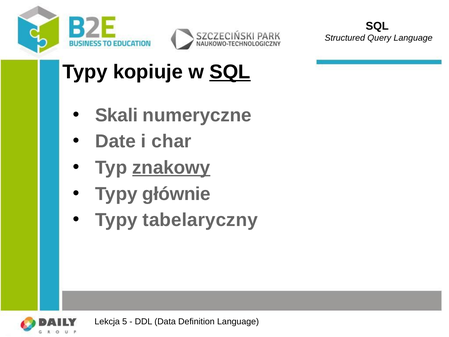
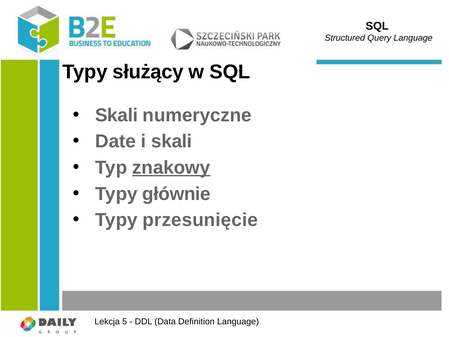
kopiuje: kopiuje -> służący (148, 72)
SQL underline: present -> none (230, 72)
i char: char -> skali (172, 141)
tabelaryczny: tabelaryczny -> przesunięcie (200, 220)
